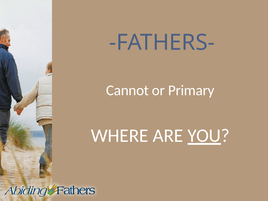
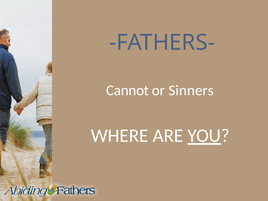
Primary: Primary -> Sinners (191, 90)
